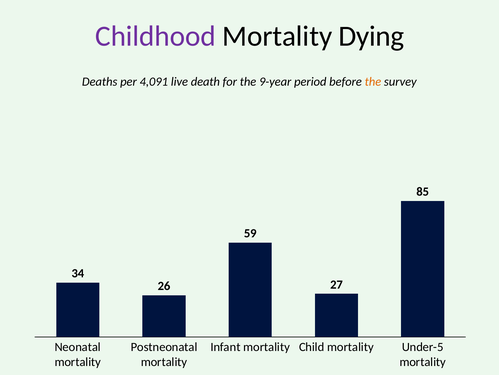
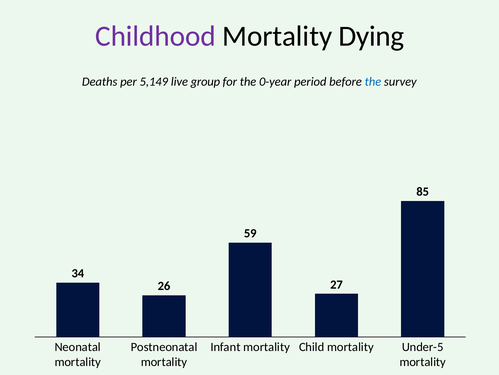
4,091: 4,091 -> 5,149 (154, 81)
death: death -> group (205, 81)
9-year: 9-year -> 0-year (275, 81)
the colour: orange -> blue (373, 81)
